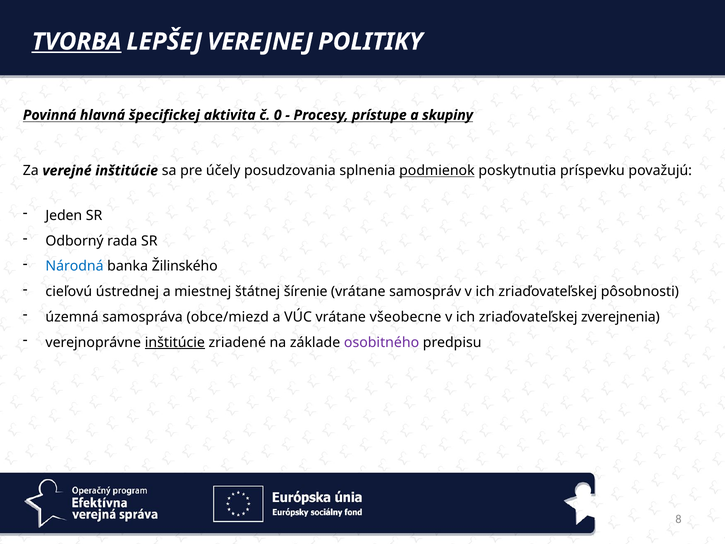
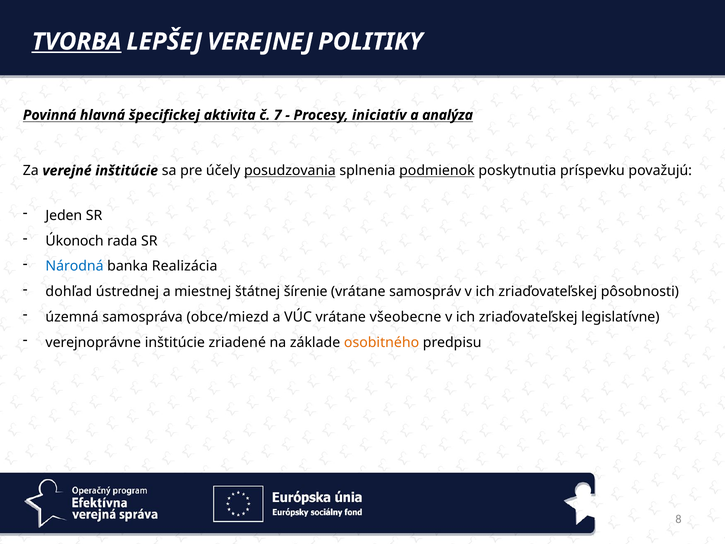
0: 0 -> 7 (278, 115)
prístupe: prístupe -> iniciatív (379, 115)
skupiny: skupiny -> analýza (448, 115)
posudzovania underline: none -> present (290, 171)
Odborný: Odborný -> Úkonoch (75, 241)
Žilinského: Žilinského -> Realizácia (185, 266)
cieľovú: cieľovú -> dohľad (69, 292)
zverejnenia: zverejnenia -> legislatívne (620, 317)
inštitúcie underline: present -> none (175, 342)
osobitného colour: purple -> orange (382, 342)
